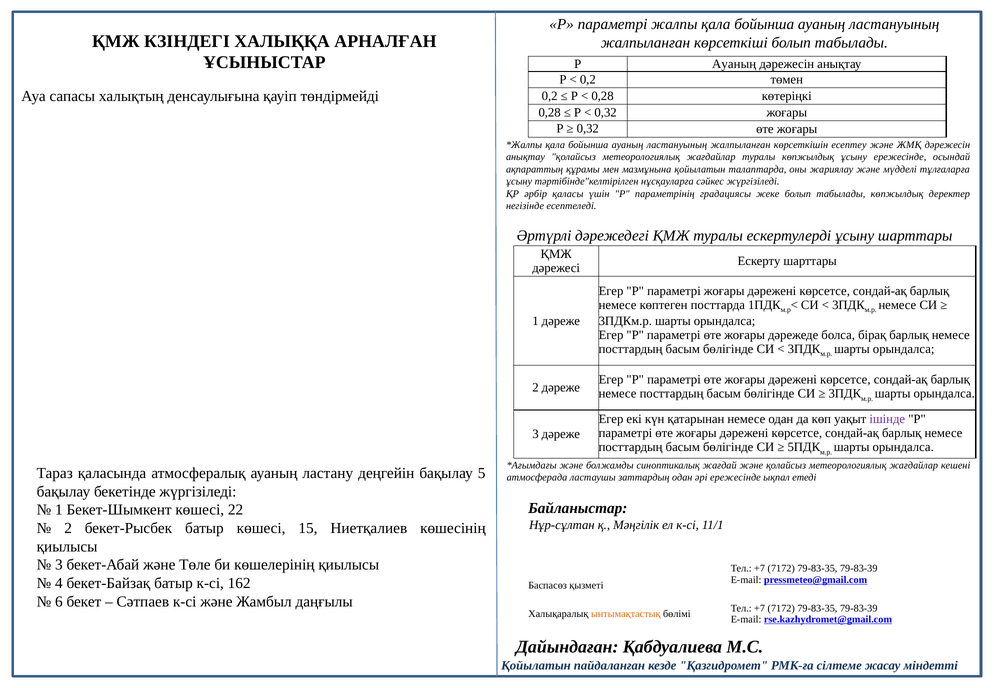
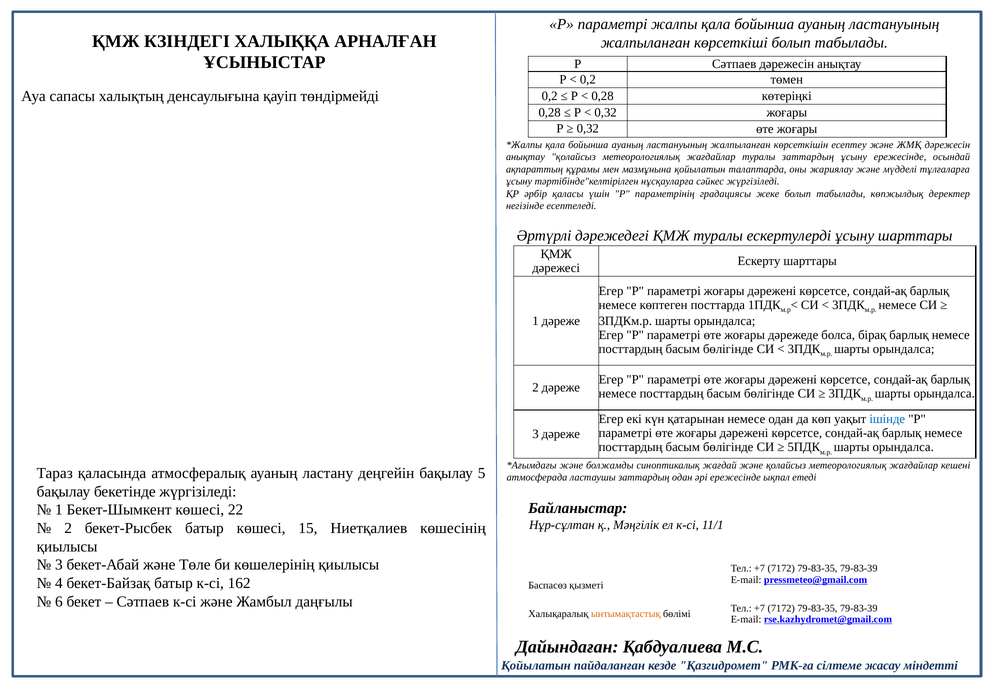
Р Ауаның: Ауаның -> Сәтпаев (734, 64)
туралы көпжылдық: көпжылдық -> заттардың (808, 157)
ішінде colour: purple -> blue (887, 419)
